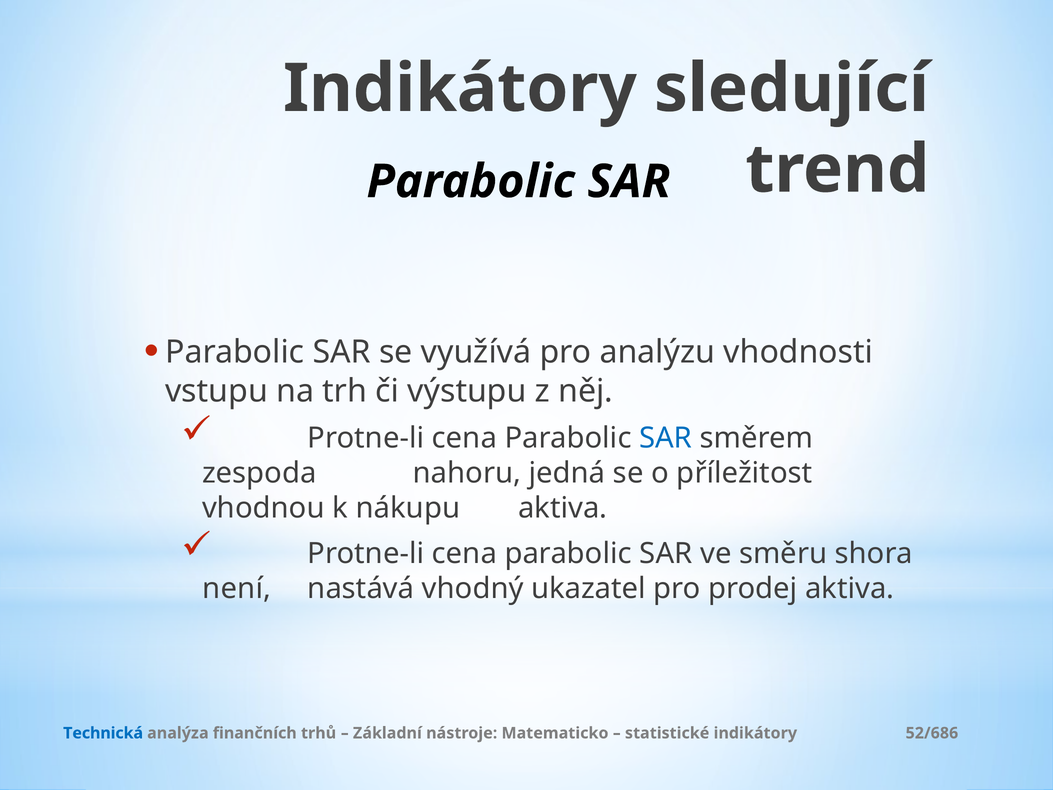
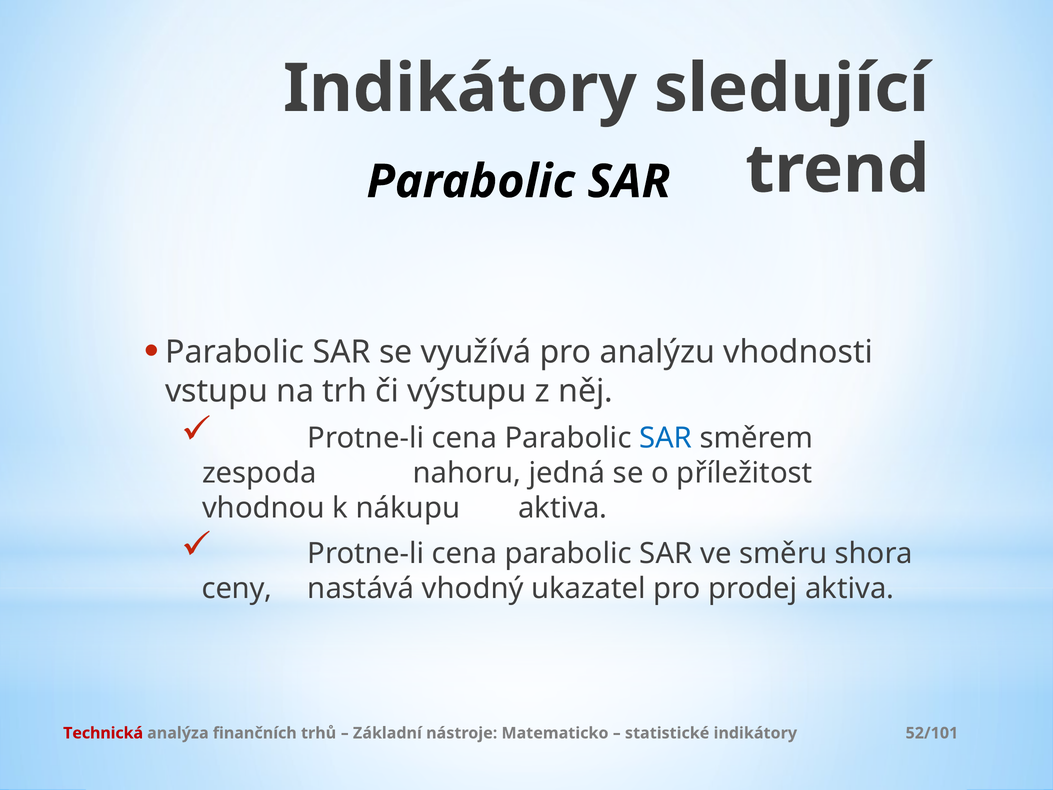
není: není -> ceny (237, 588)
Technická colour: blue -> red (103, 733)
52/686: 52/686 -> 52/101 (932, 733)
